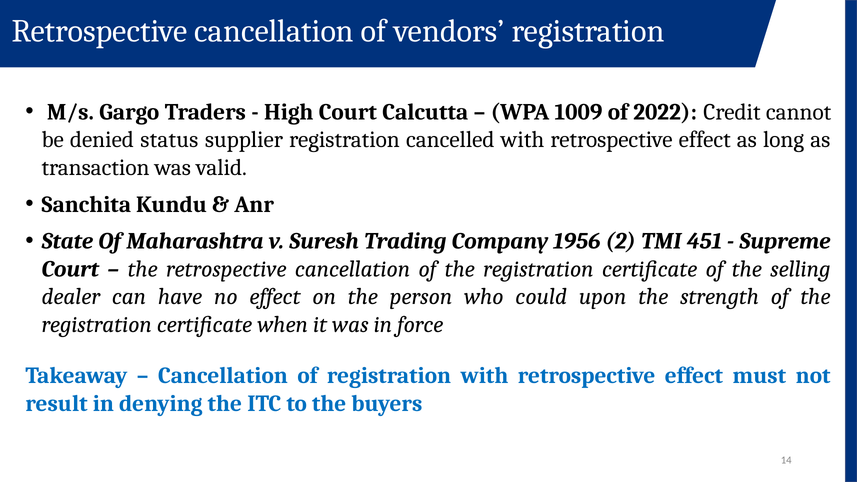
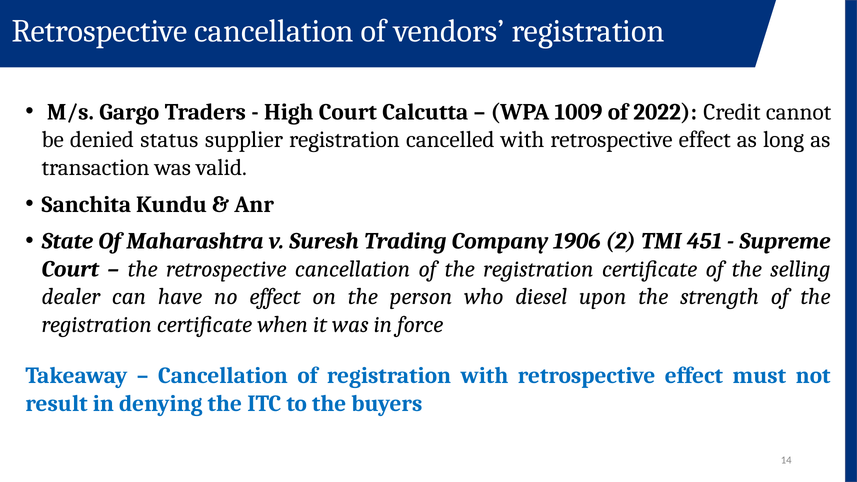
1956: 1956 -> 1906 (577, 241)
could: could -> diesel (541, 297)
